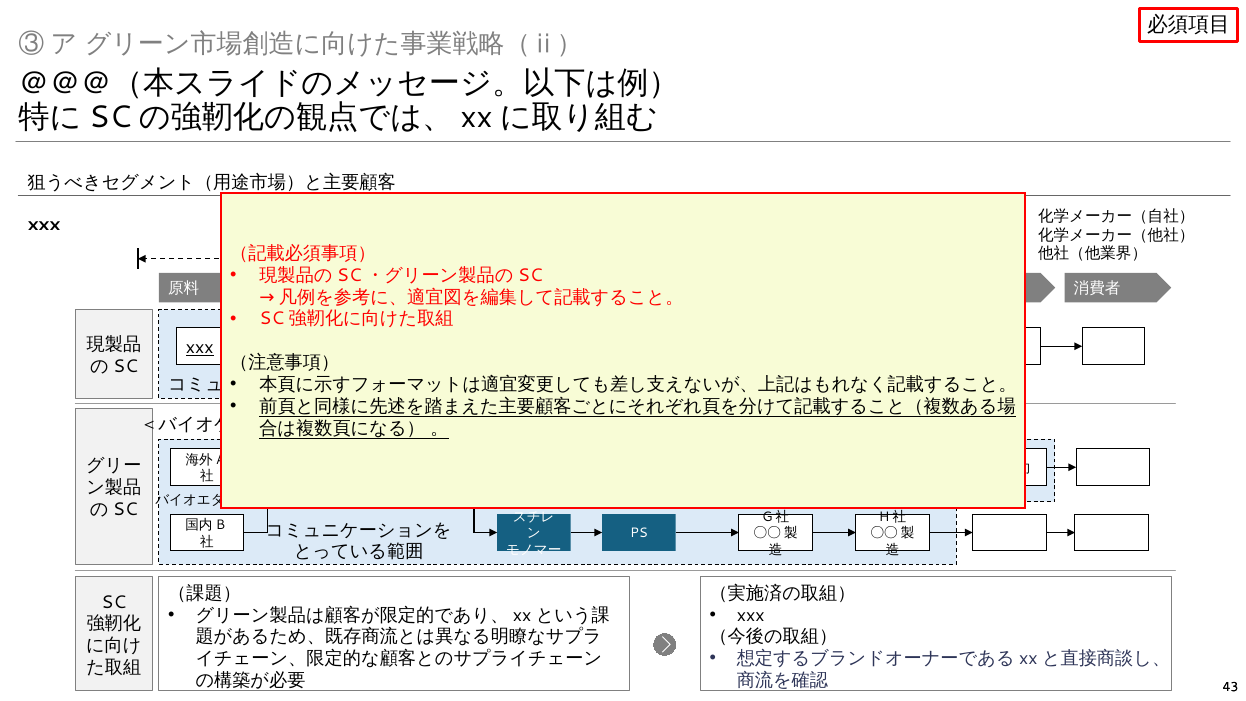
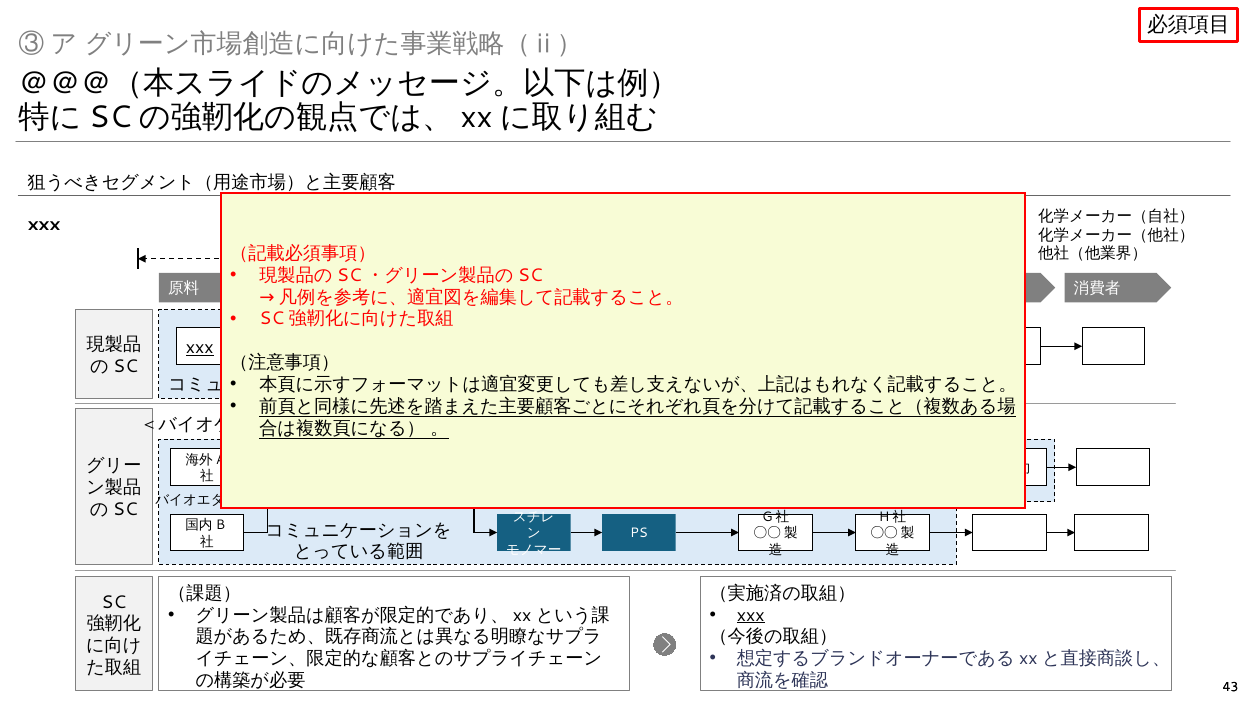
xxx underline: none -> present (751, 615)
